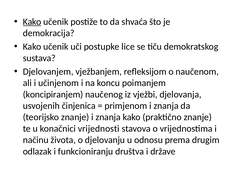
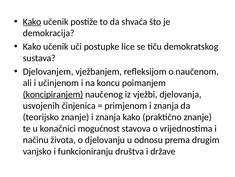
koncipiranjem underline: none -> present (53, 94)
vrijednosti: vrijednosti -> mogućnost (99, 128)
odlazak: odlazak -> vanjsko (37, 151)
